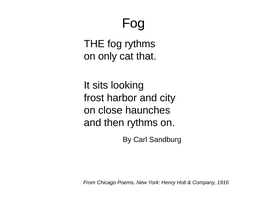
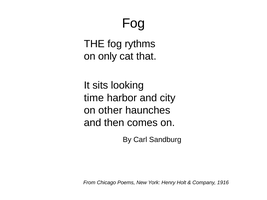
frost: frost -> time (94, 98)
close: close -> other (110, 110)
then rythms: rythms -> comes (142, 123)
